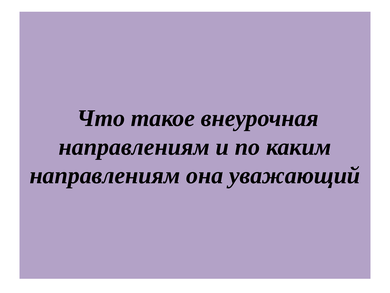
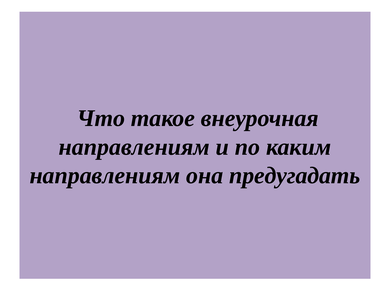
уважающий: уважающий -> предугадать (295, 175)
